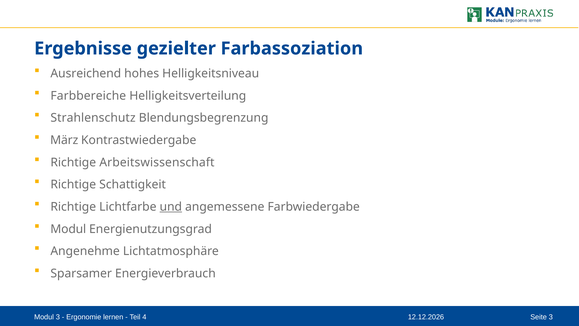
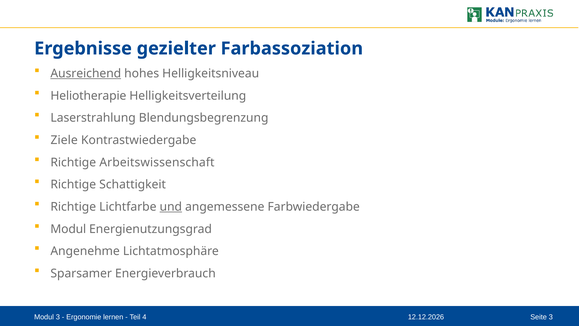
Ausreichend underline: none -> present (86, 73)
Farbbereiche: Farbbereiche -> Heliotherapie (88, 96)
Strahlenschutz: Strahlenschutz -> Laserstrahlung (93, 118)
März: März -> Ziele (64, 140)
